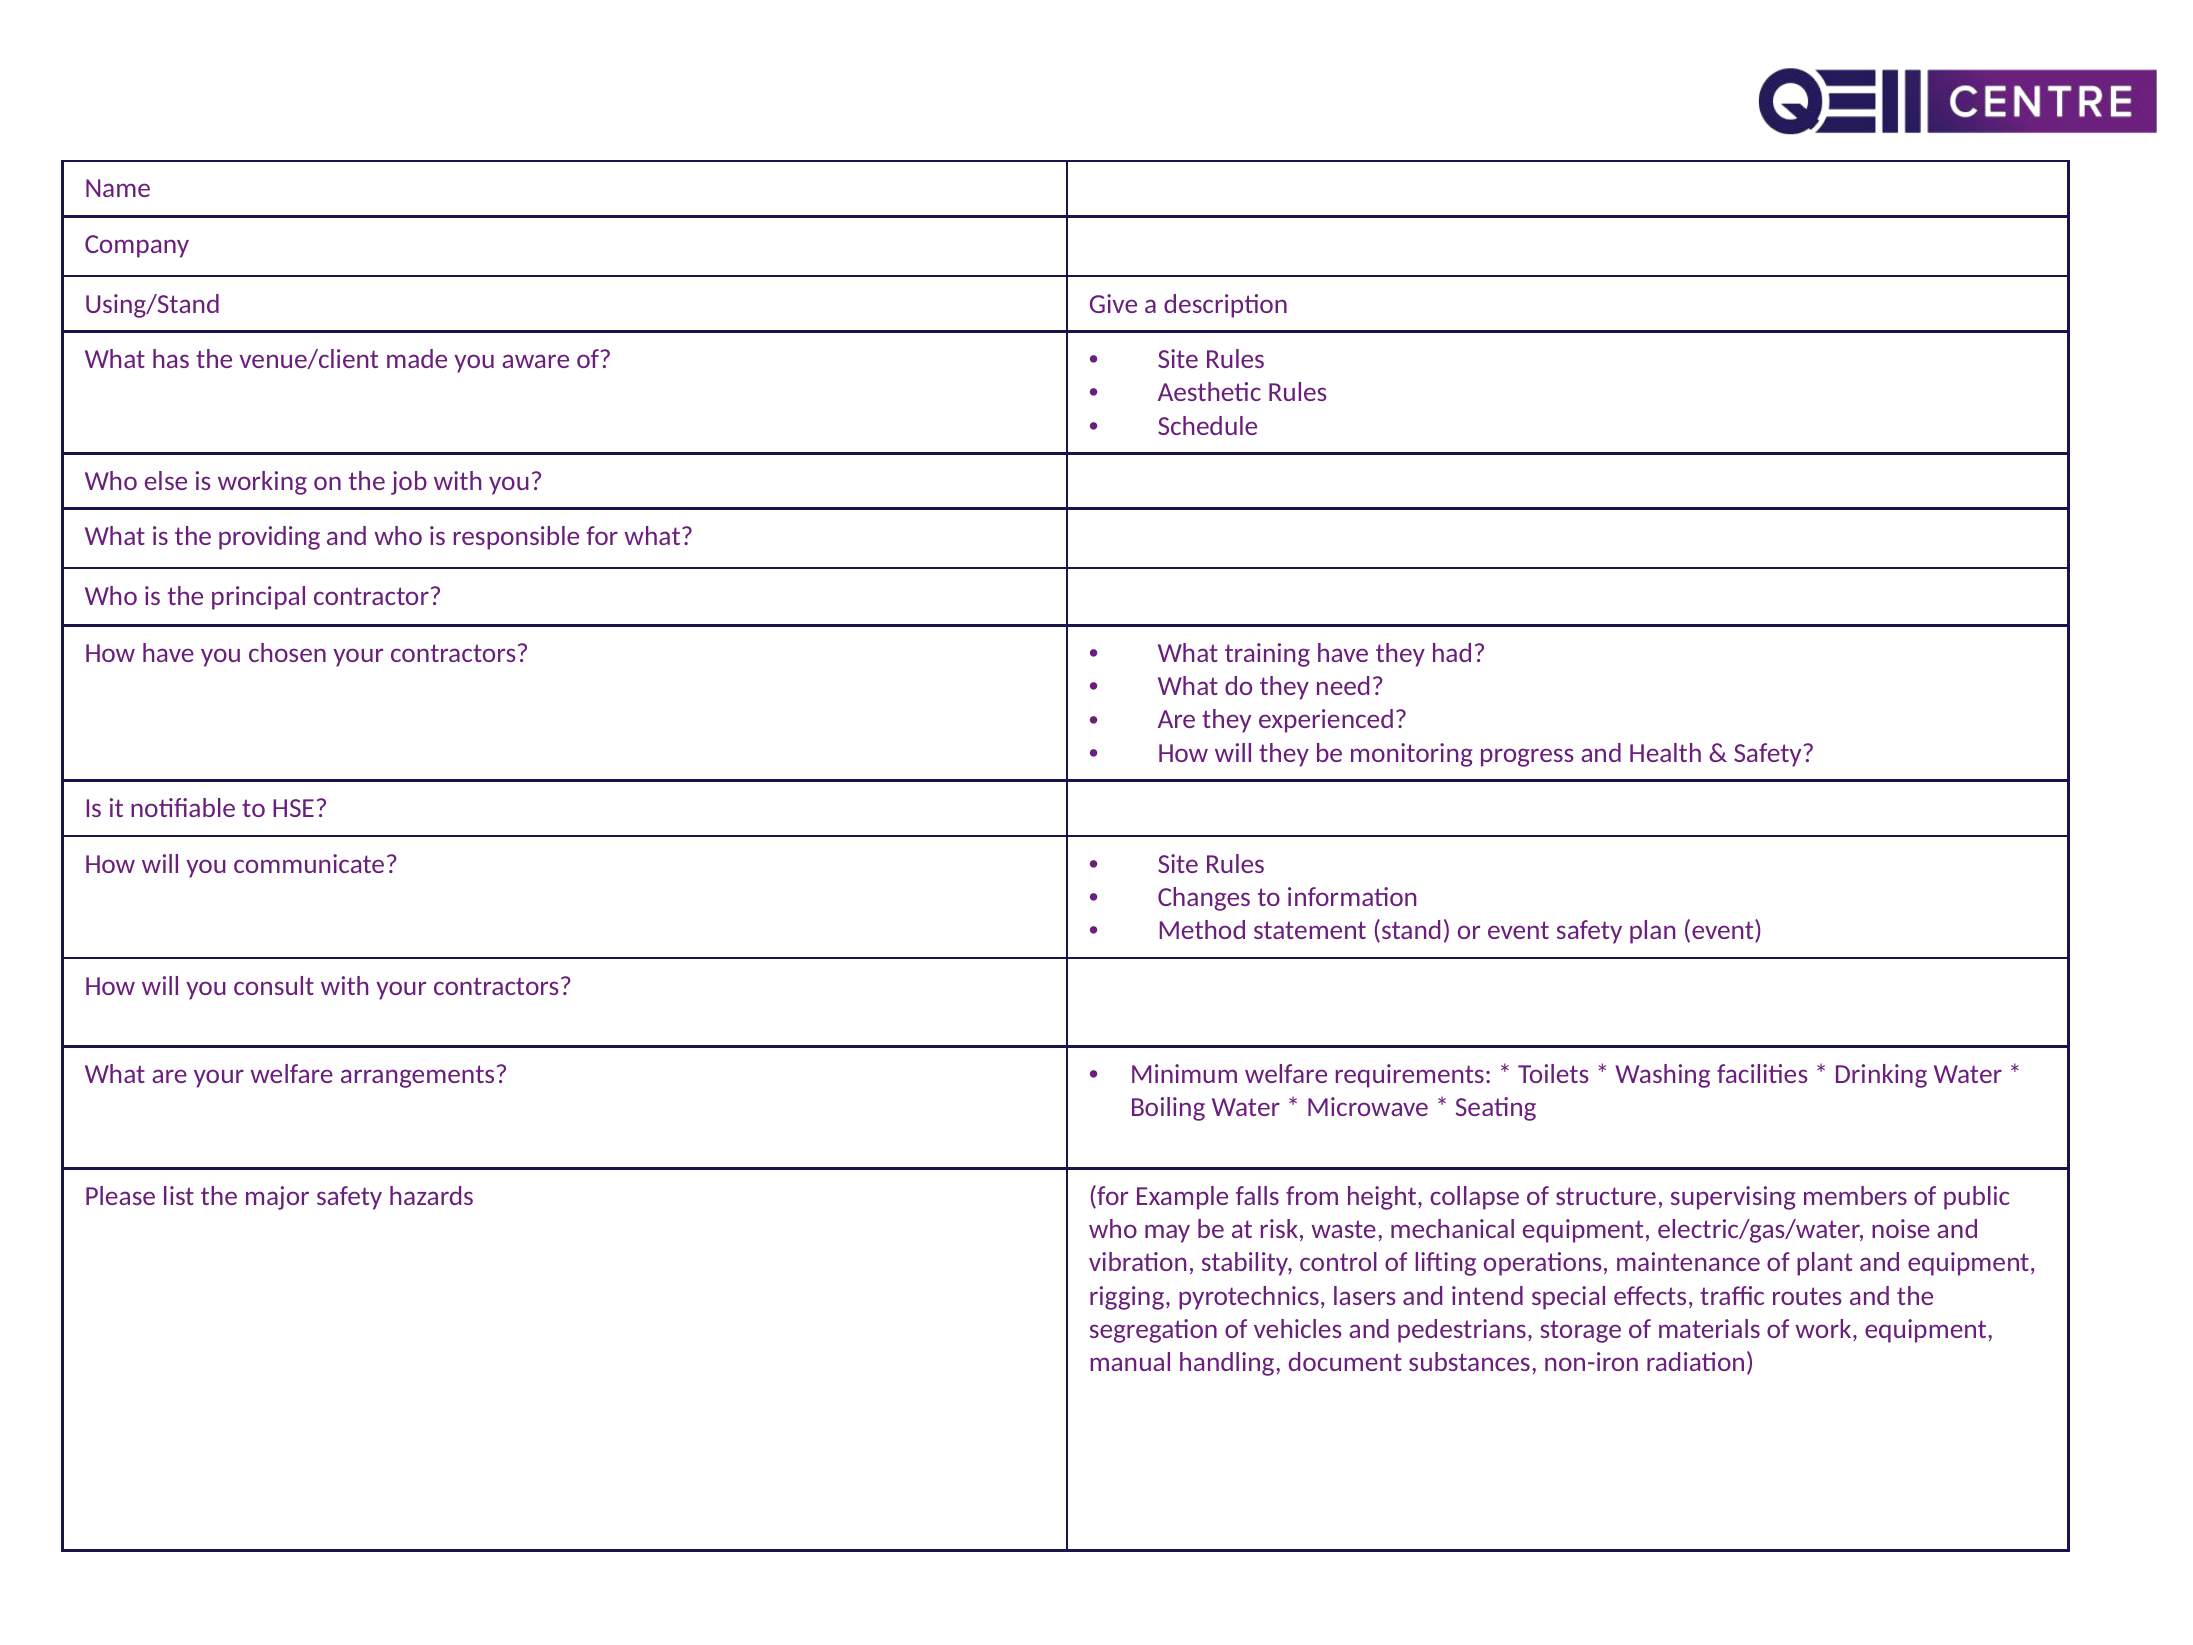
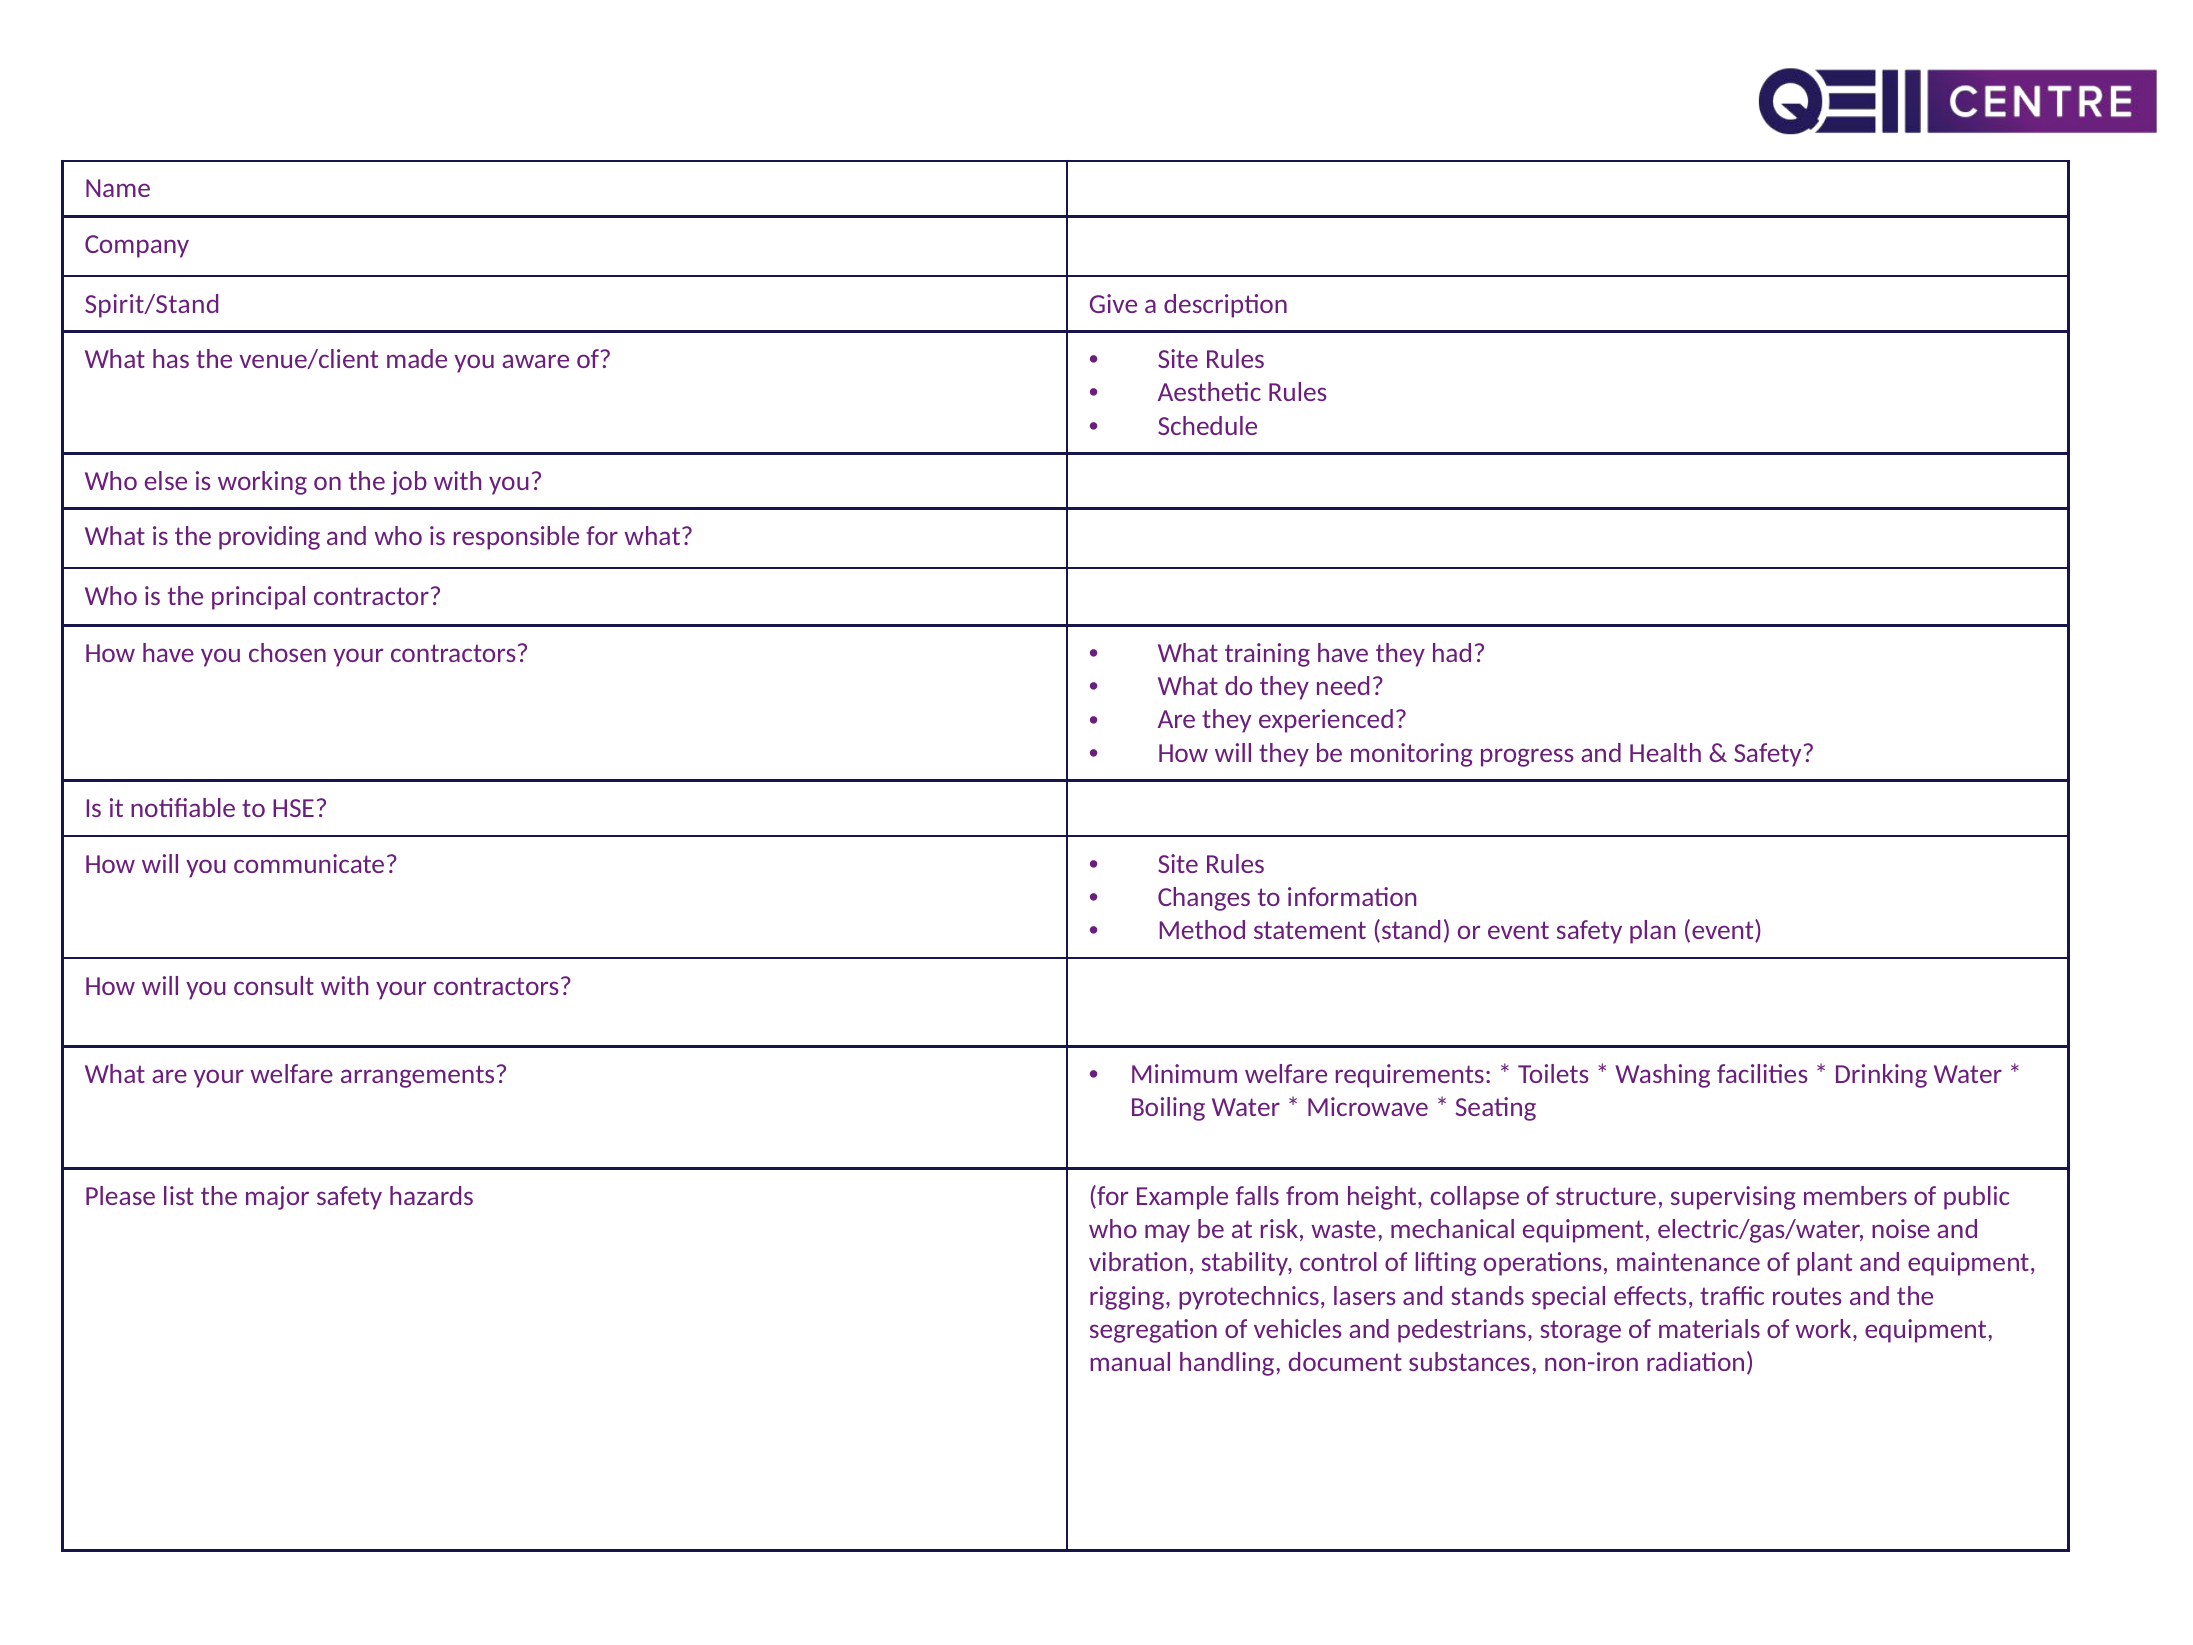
Using/Stand: Using/Stand -> Spirit/Stand (152, 304)
intend: intend -> stands (1488, 1296)
